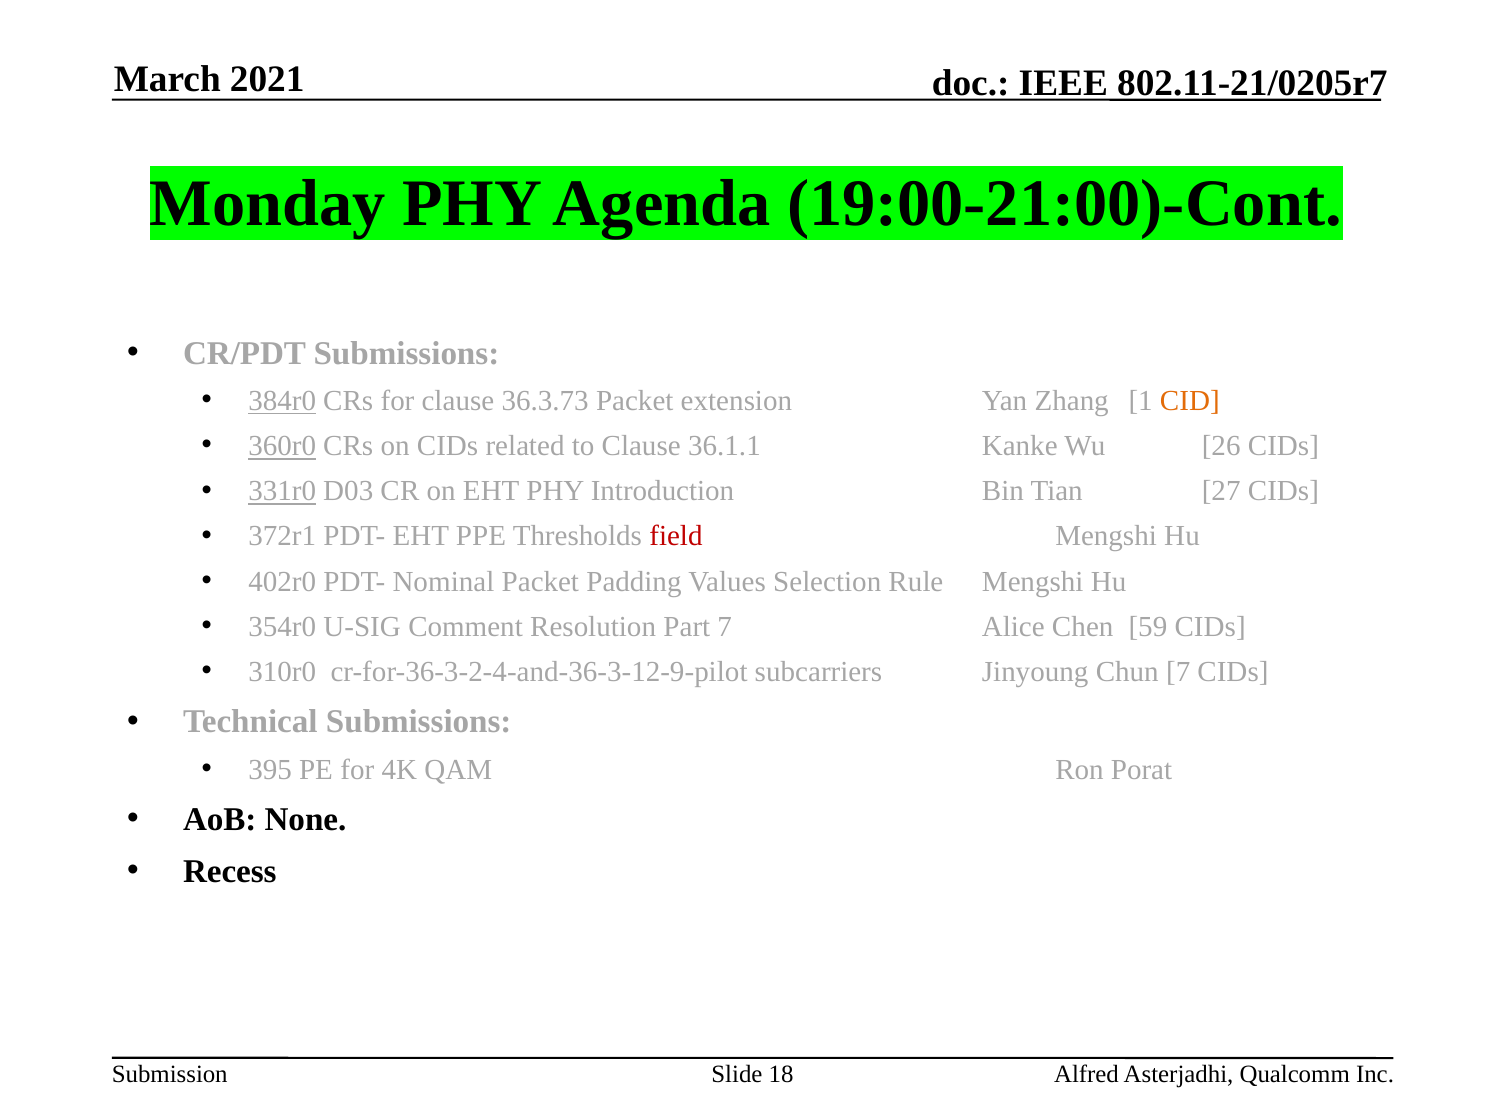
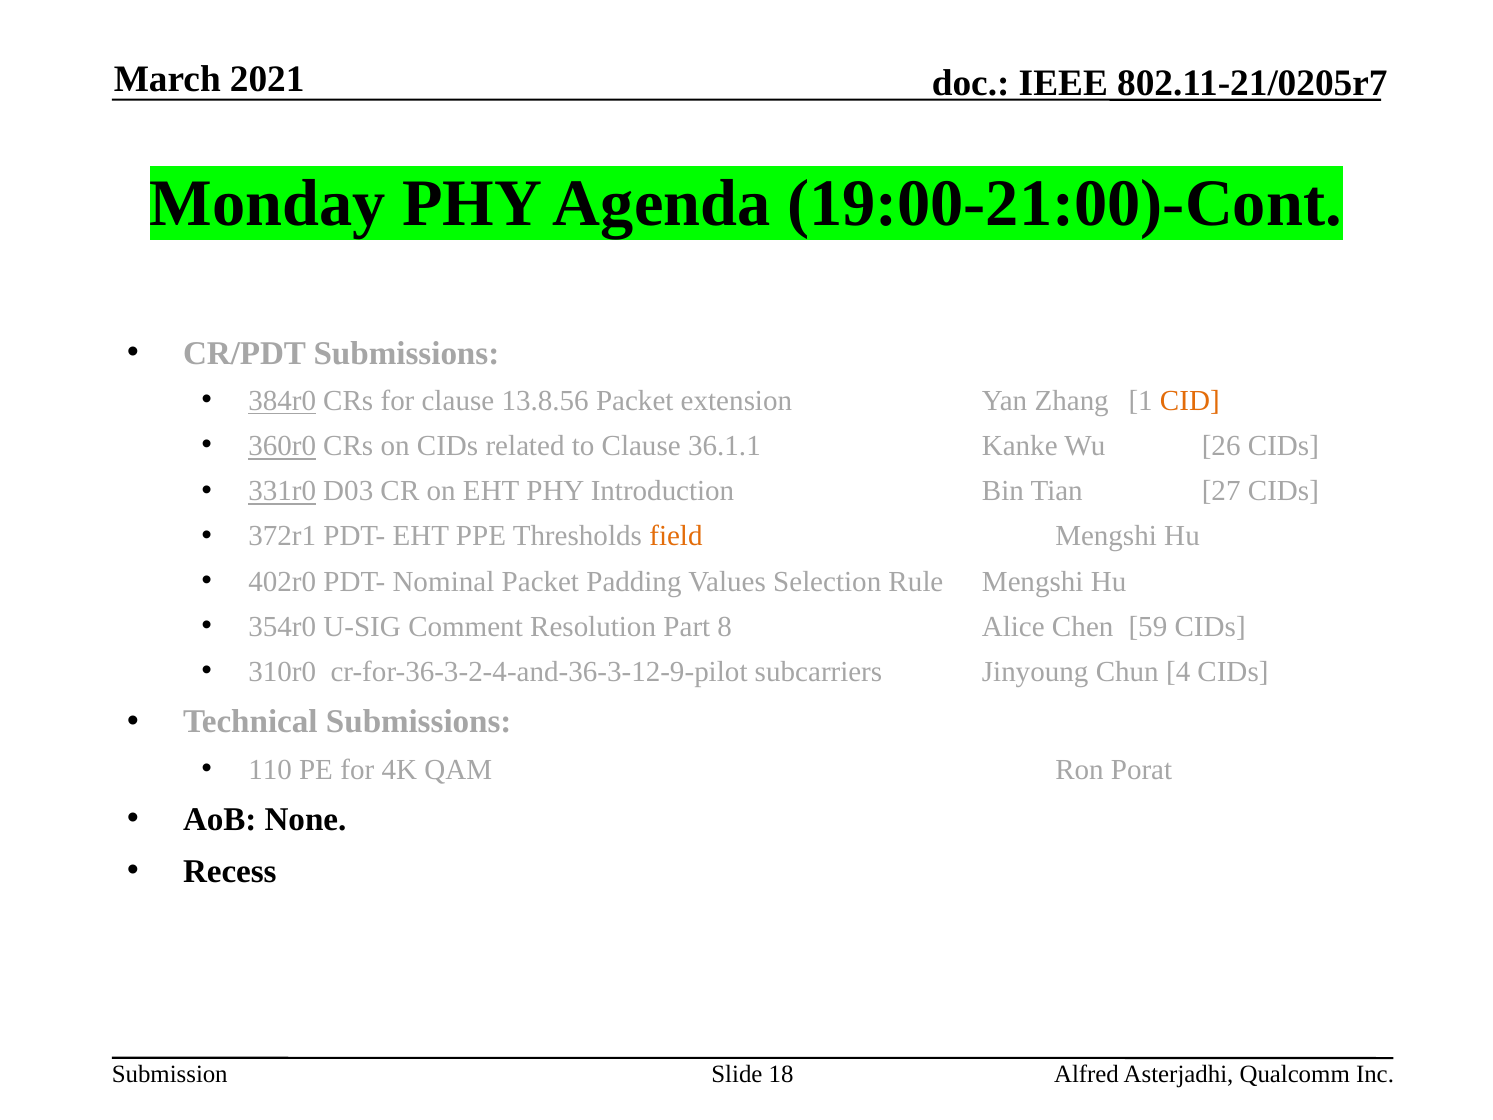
36.3.73: 36.3.73 -> 13.8.56 (545, 401)
field colour: red -> orange (676, 536)
Part 7: 7 -> 8 (725, 627)
Chun 7: 7 -> 4 (1178, 672)
395: 395 -> 110 (270, 769)
